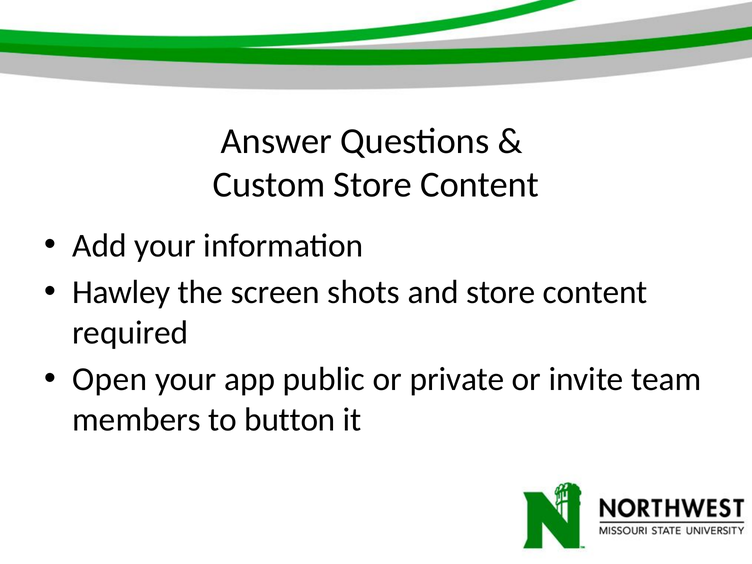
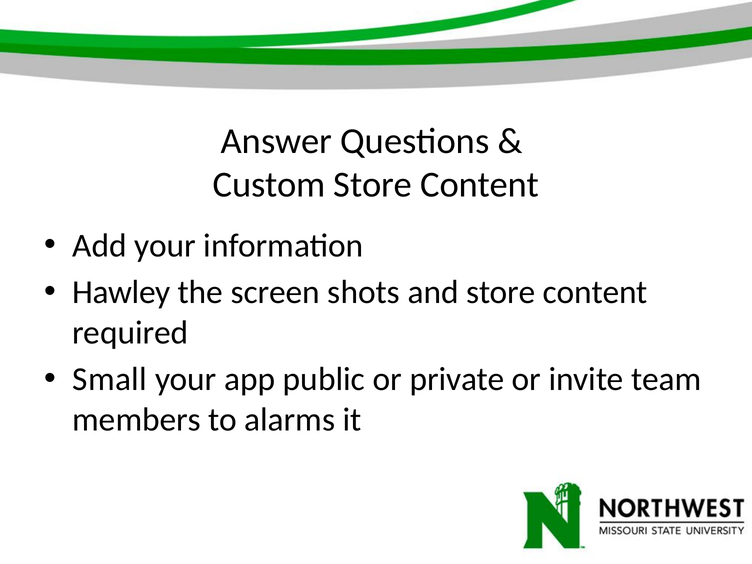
Open: Open -> Small (110, 379)
button: button -> alarms (290, 419)
